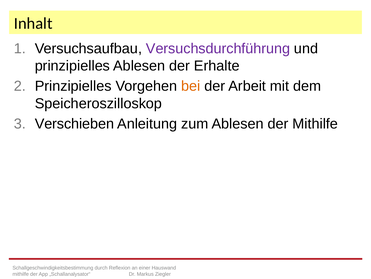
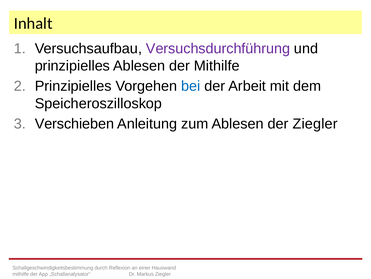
der Erhalte: Erhalte -> Mithilfe (217, 66)
bei colour: orange -> blue (191, 86)
der Mithilfe: Mithilfe -> Ziegler (315, 123)
